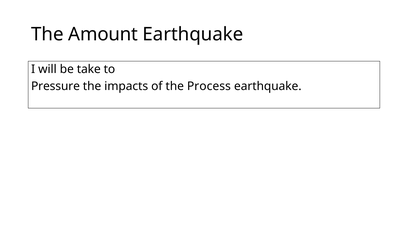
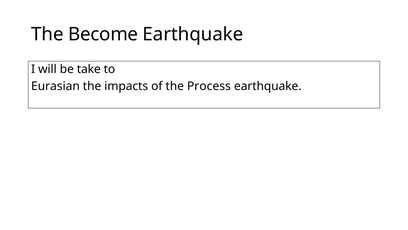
Amount: Amount -> Become (103, 34)
Pressure: Pressure -> Eurasian (55, 86)
